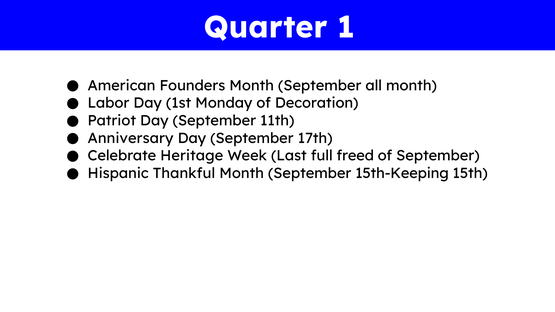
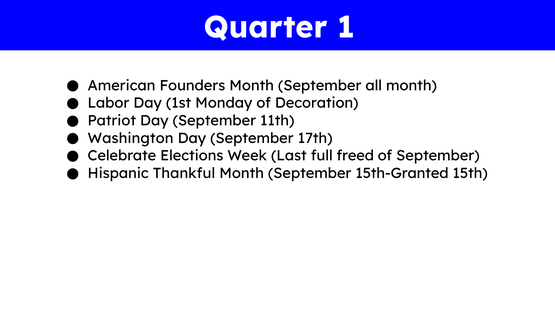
Anniversary: Anniversary -> Washington (131, 138)
Heritage: Heritage -> Elections (192, 156)
15th-Keeping: 15th-Keeping -> 15th-Granted (402, 173)
